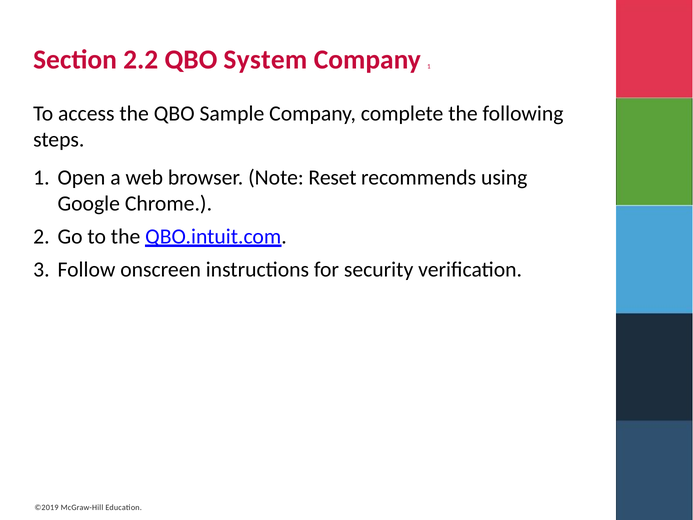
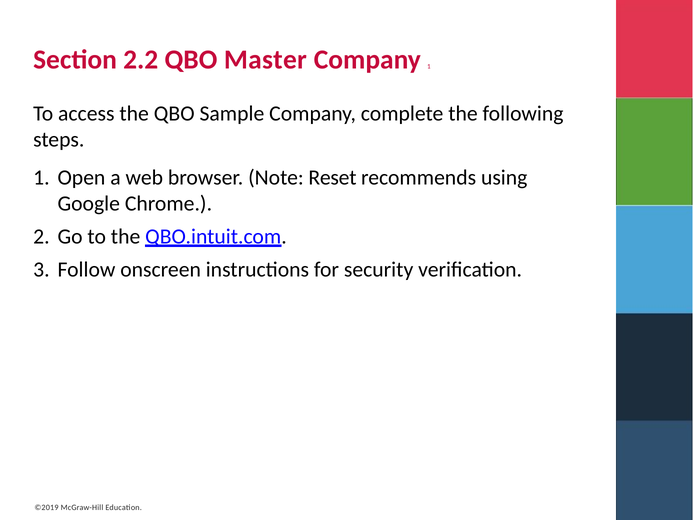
System: System -> Master (265, 60)
